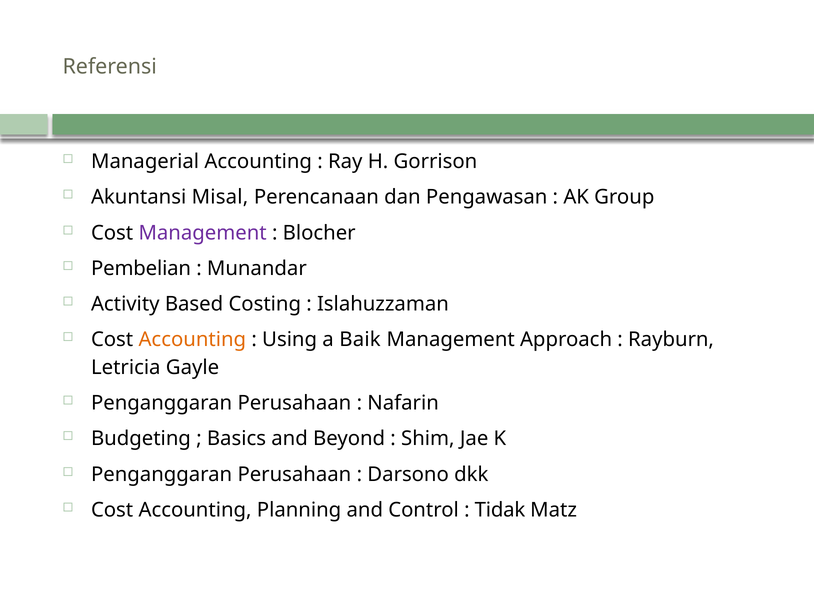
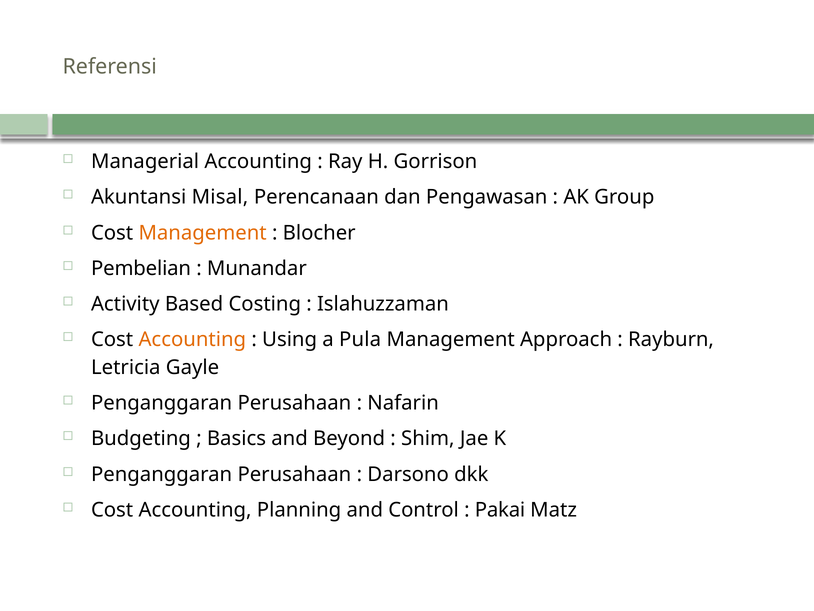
Management colour: purple -> orange (203, 233)
Baik: Baik -> Pula (360, 339)
Tidak: Tidak -> Pakai (500, 510)
